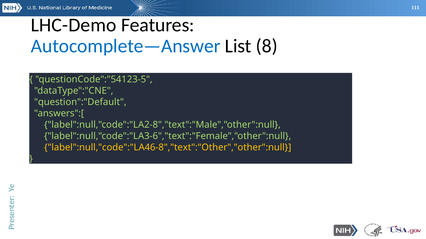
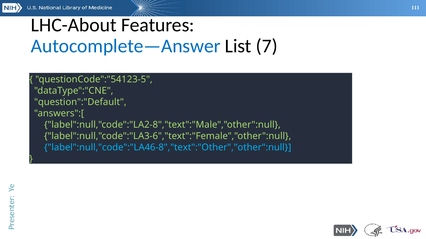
LHC-Demo: LHC-Demo -> LHC-About (74, 25)
8: 8 -> 7 (267, 46)
label":null,"code":"LA46-8","text":"Other","other":null colour: yellow -> light blue (168, 148)
